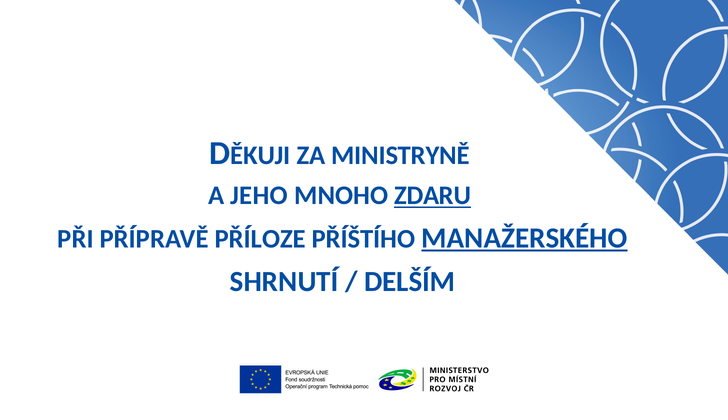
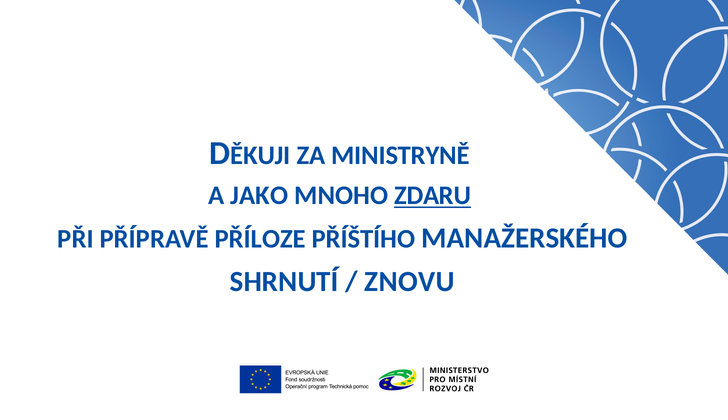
JEHO: JEHO -> JAKO (259, 195)
MANAŽERSKÉHO underline: present -> none (524, 238)
DELŠÍM: DELŠÍM -> ZNOVU (410, 281)
